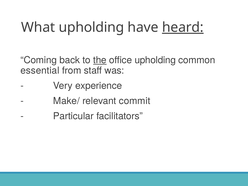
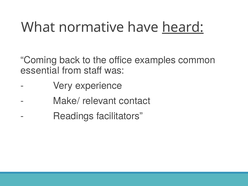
What upholding: upholding -> normative (91, 27)
the underline: present -> none (100, 60)
office upholding: upholding -> examples (155, 60)
commit: commit -> contact (135, 101)
Particular: Particular -> Readings (73, 116)
